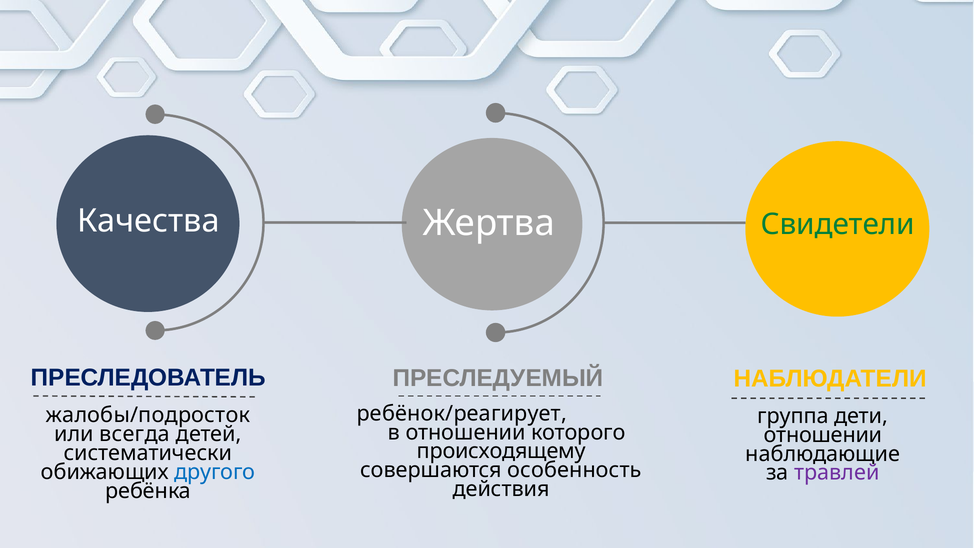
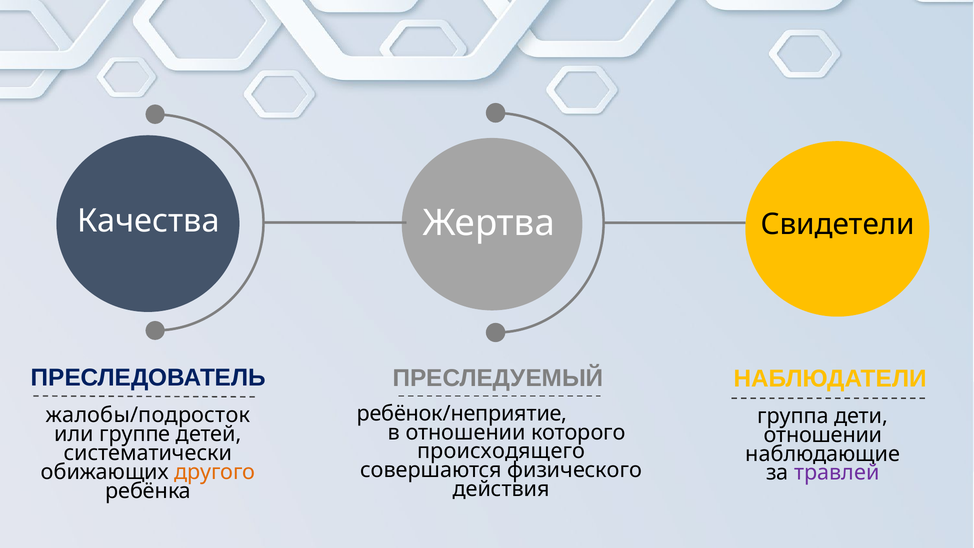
Свидетели colour: green -> black (838, 224)
ребёнок/реагирует: ребёнок/реагирует -> ребёнок/неприятие (462, 413)
всегда: всегда -> группе (135, 434)
происходящему: происходящему -> происходящего (501, 451)
особенность: особенность -> физического (575, 470)
другого colour: blue -> orange (215, 472)
